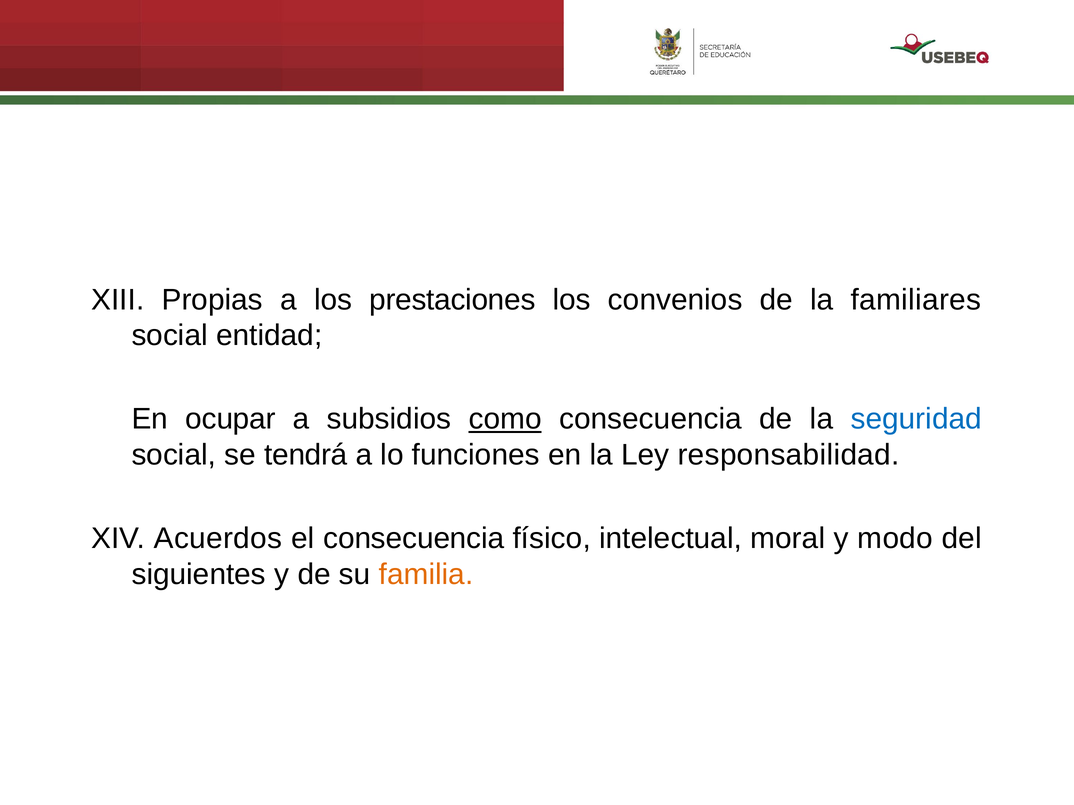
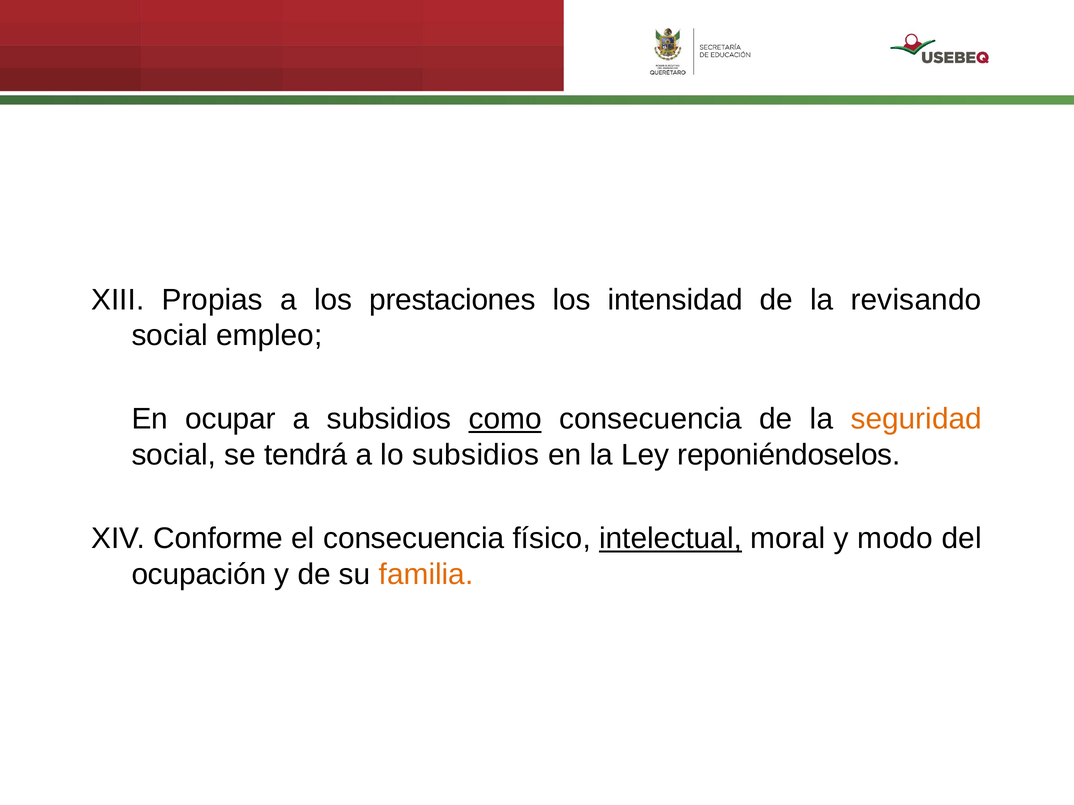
convenios: convenios -> intensidad (675, 300)
familiares: familiares -> revisando (916, 300)
entidad: entidad -> empleo (269, 336)
seguridad colour: blue -> orange (916, 419)
lo funciones: funciones -> subsidios (476, 455)
responsabilidad: responsabilidad -> reponiéndoselos (789, 455)
Acuerdos: Acuerdos -> Conforme (218, 539)
intelectual underline: none -> present (671, 539)
siguientes: siguientes -> ocupación (199, 575)
